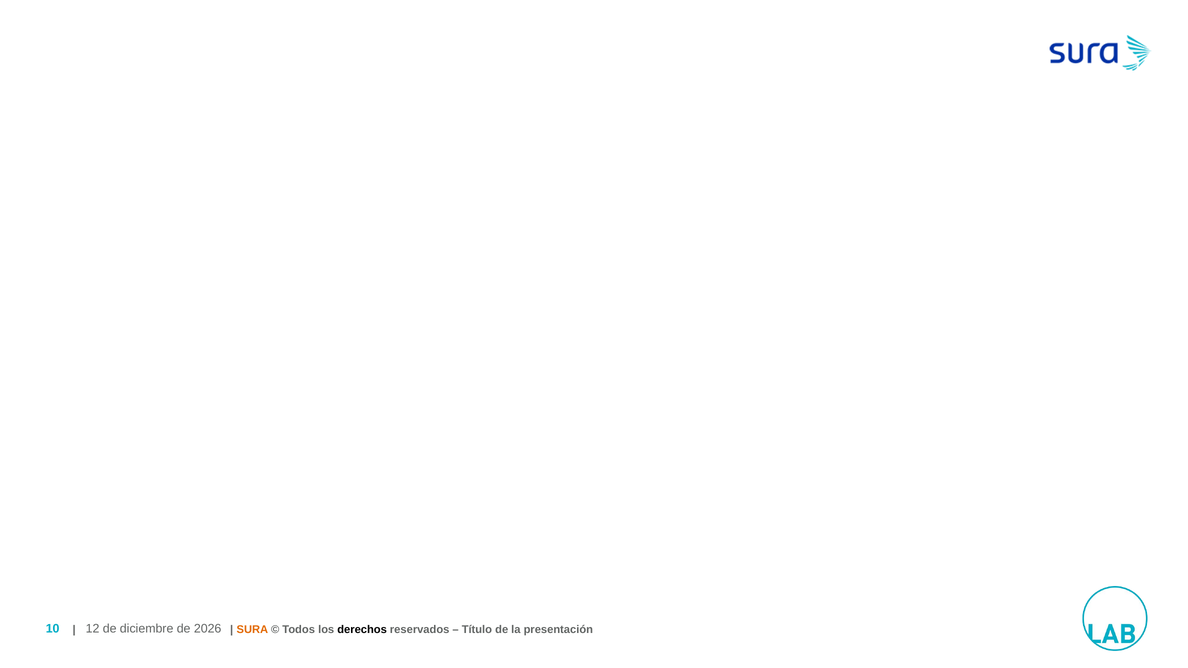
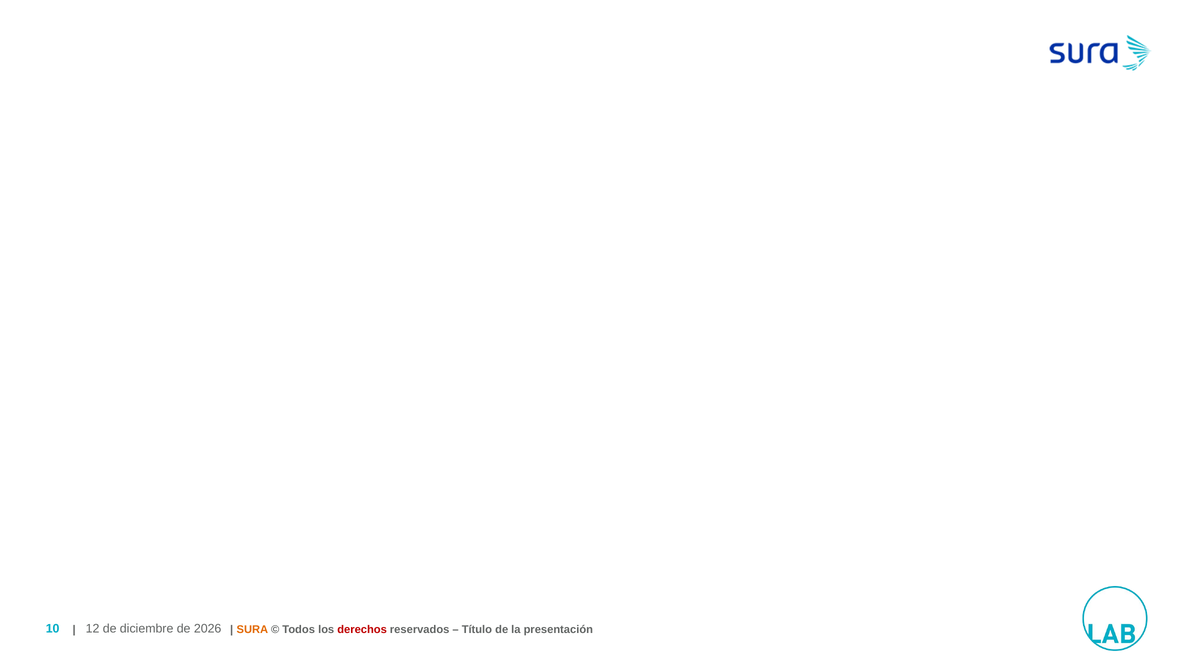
derechos colour: black -> red (362, 630)
